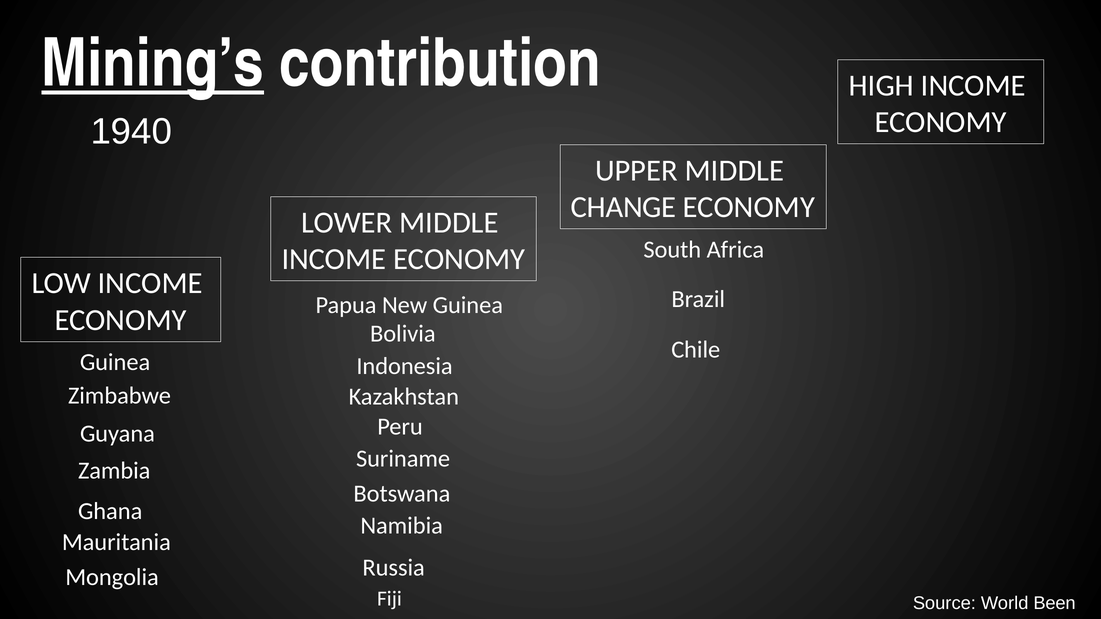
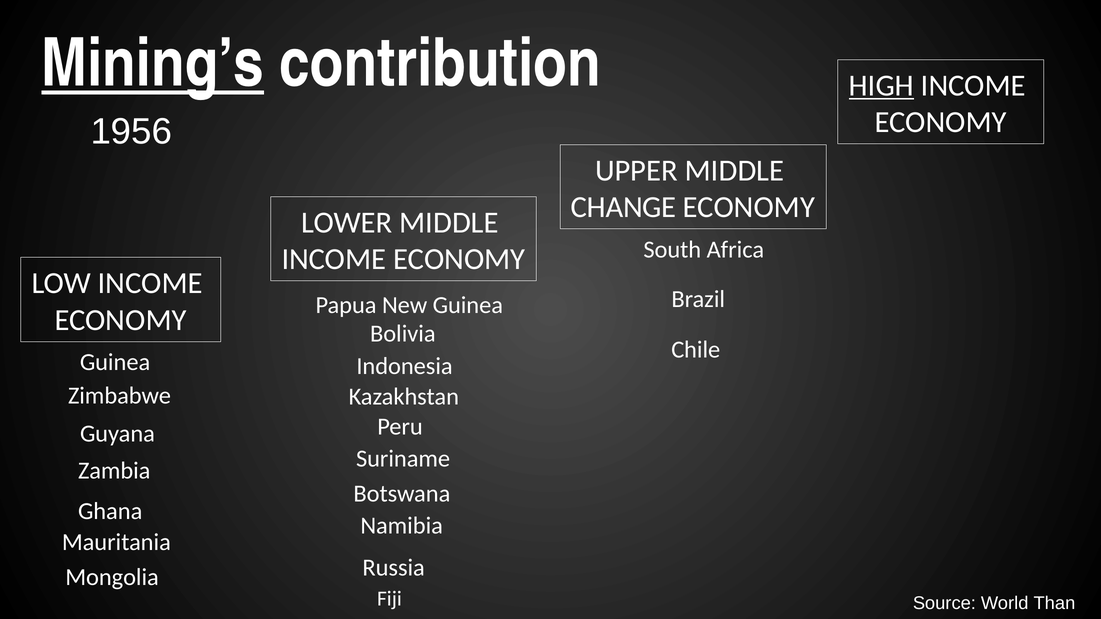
HIGH underline: none -> present (881, 86)
1940: 1940 -> 1956 (131, 132)
Been: Been -> Than (1054, 604)
